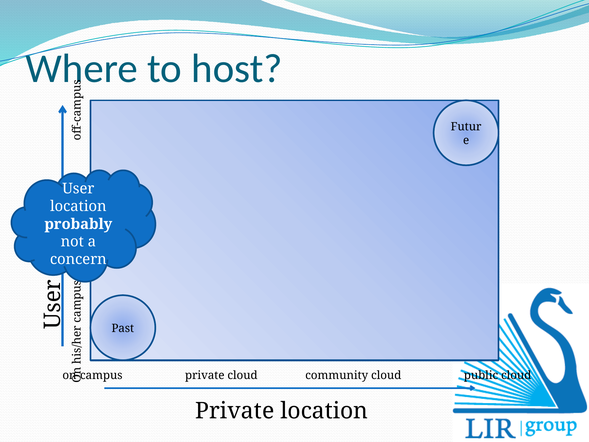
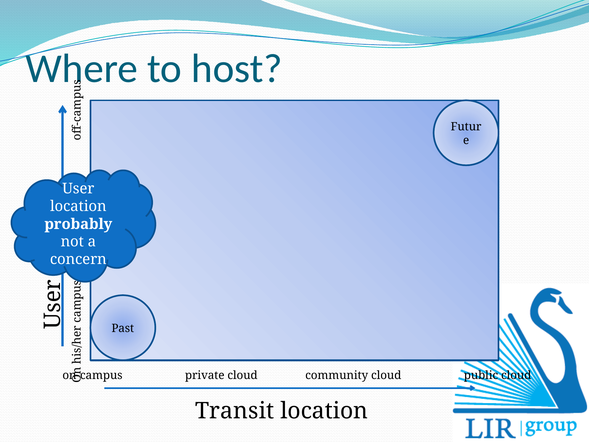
Private: Private -> Transit (235, 411)
